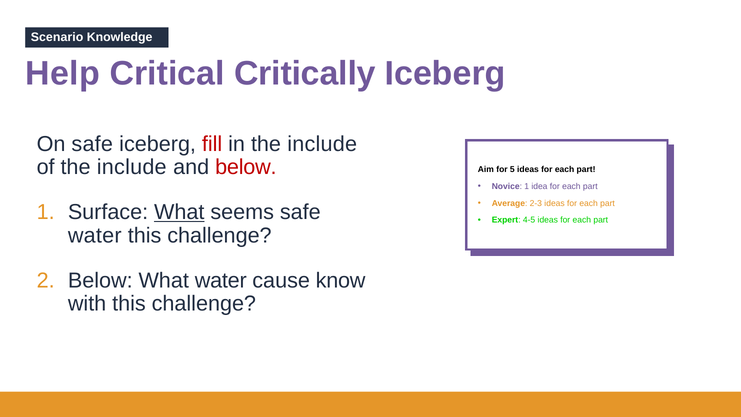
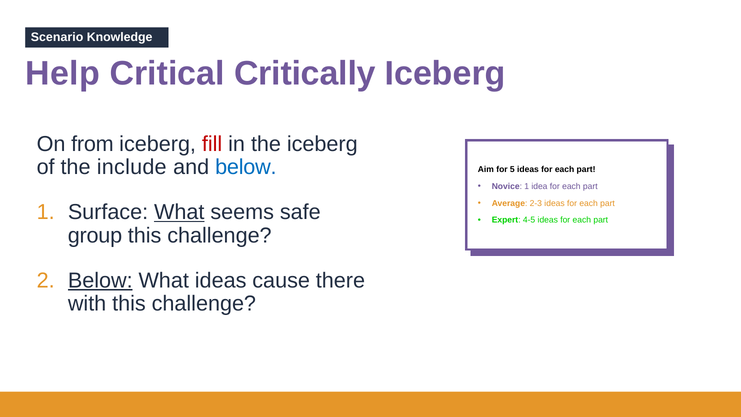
On safe: safe -> from (92, 144)
in the include: include -> iceberg (322, 144)
below colour: red -> blue (246, 167)
water: water -> group (95, 235)
Below underline: none -> present (100, 280)
What water: water -> ideas (221, 280)
know: know -> there (340, 280)
